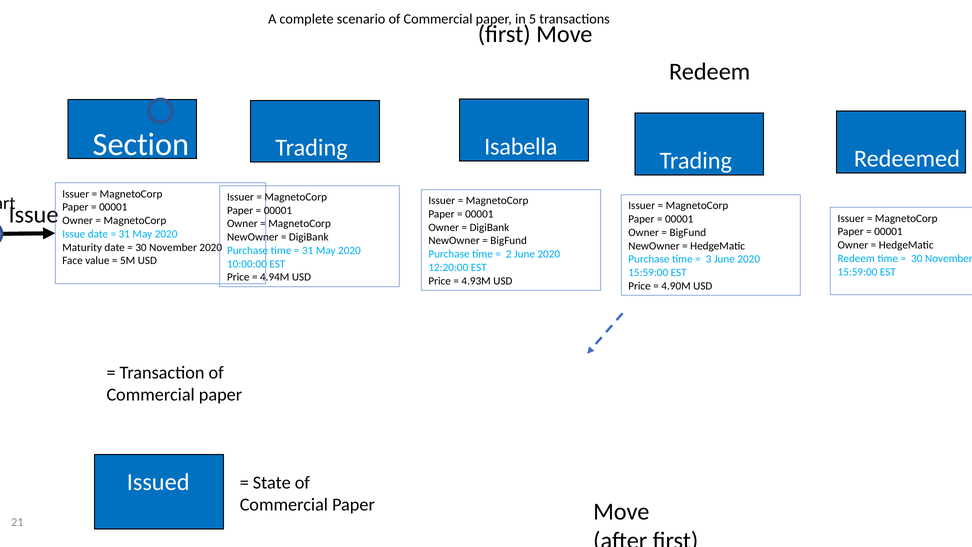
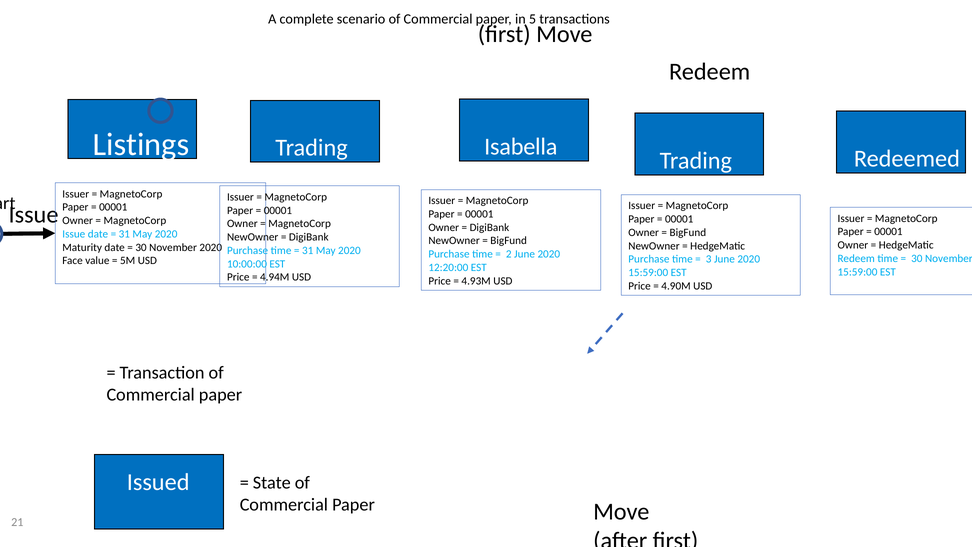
Section: Section -> Listings (141, 144)
